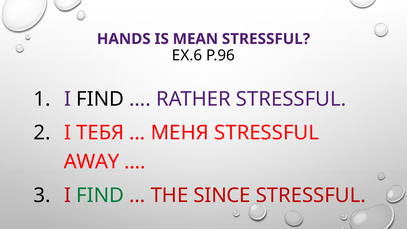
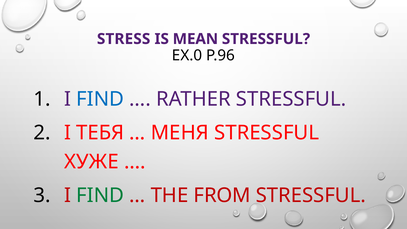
HANDS: HANDS -> STRESS (124, 39)
EX.6: EX.6 -> EX.0 (187, 55)
FIND colour: black -> blue (100, 99)
AWAY: AWAY -> ХУЖЕ (91, 162)
SINCE: SINCE -> FROM (222, 195)
